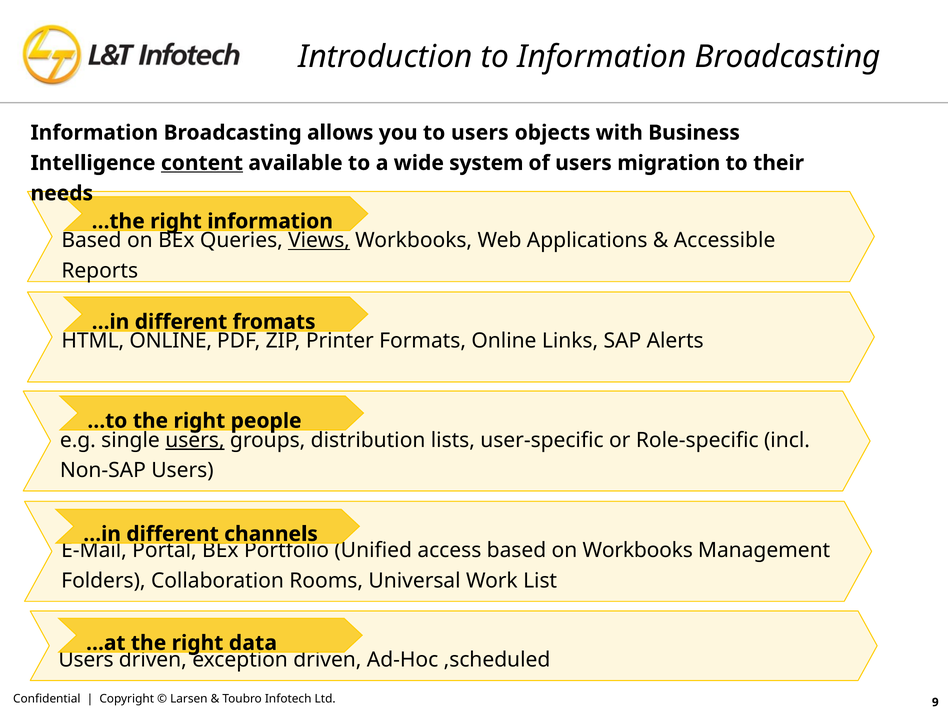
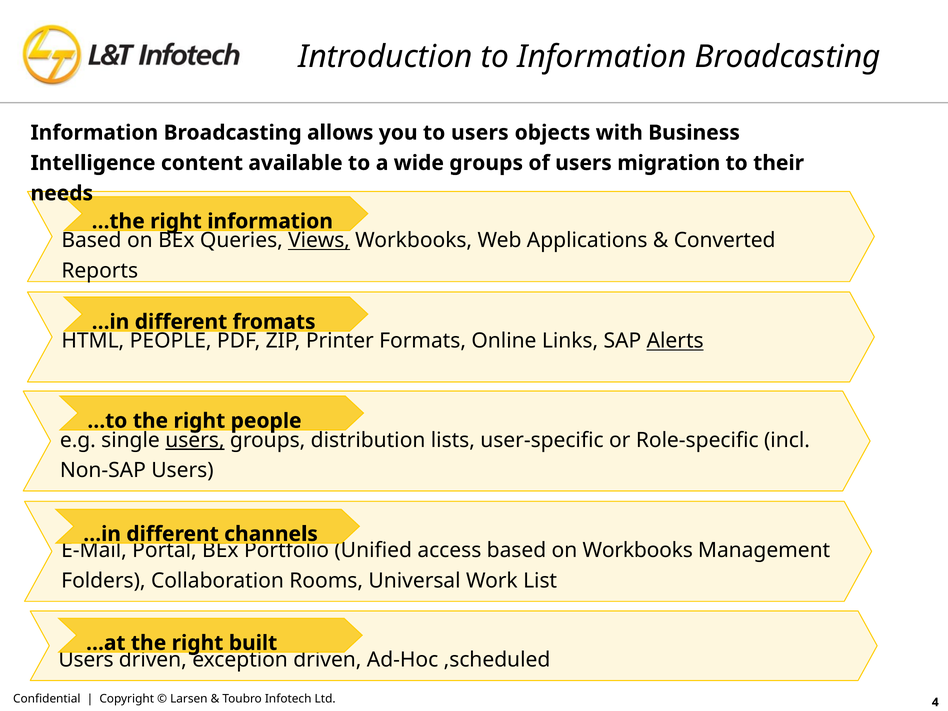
content underline: present -> none (202, 163)
wide system: system -> groups (486, 163)
Accessible: Accessible -> Converted (725, 241)
HTML ONLINE: ONLINE -> PEOPLE (171, 341)
Alerts underline: none -> present (675, 341)
data: data -> built (253, 643)
9: 9 -> 4 (935, 702)
